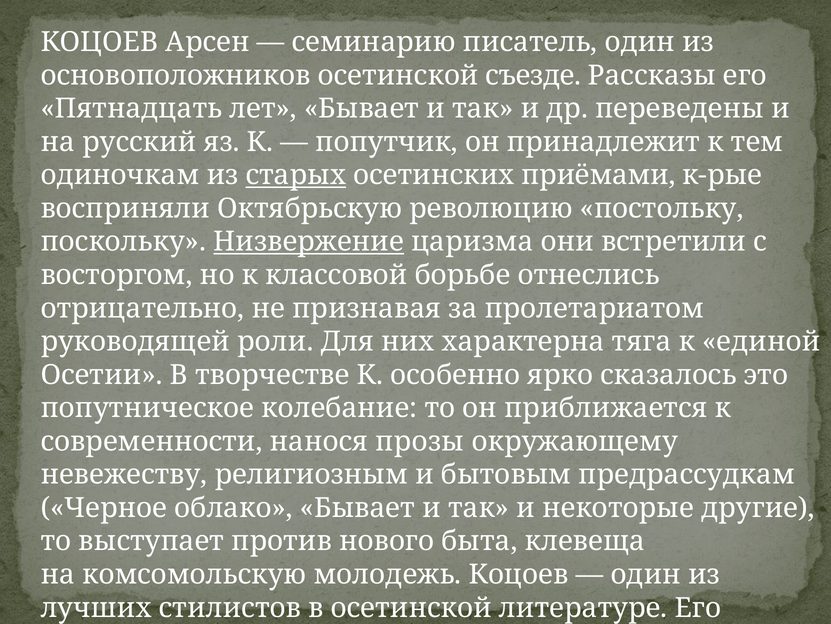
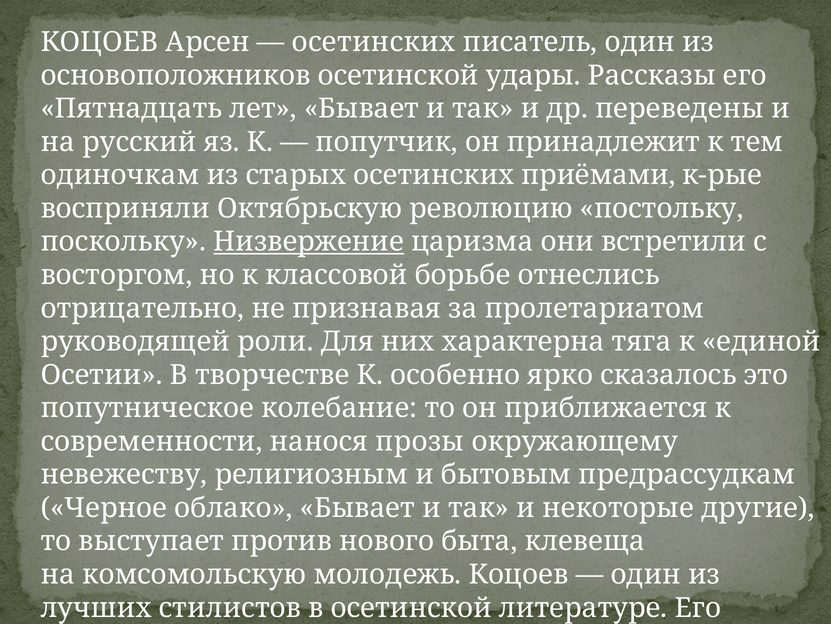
семинарию: семинарию -> осетинских (374, 42)
съезде: съезде -> удары (533, 75)
старых underline: present -> none (296, 175)
